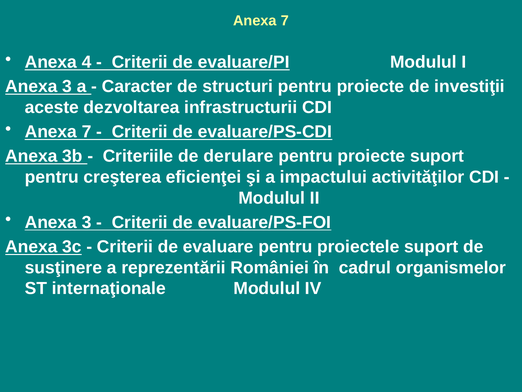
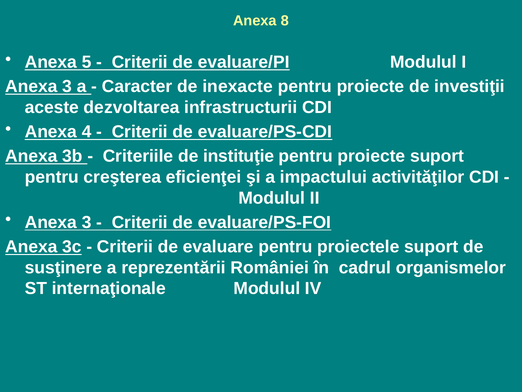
7: 7 -> 8 (285, 21)
4: 4 -> 5 (87, 62)
structuri: structuri -> inexacte (238, 86)
7: 7 -> 4 (87, 132)
derulare: derulare -> instituţie (239, 156)
